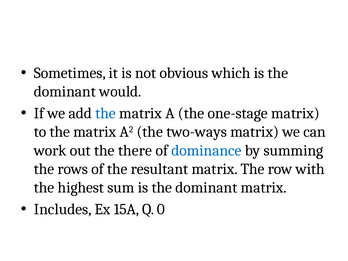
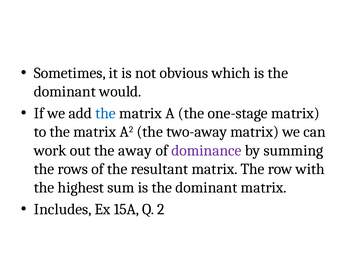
two-ways: two-ways -> two-away (197, 132)
there: there -> away (135, 150)
dominance colour: blue -> purple (206, 150)
0: 0 -> 2 (161, 209)
